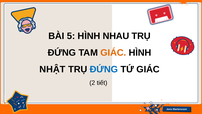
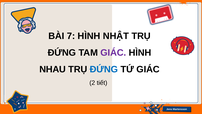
5: 5 -> 7 (71, 36)
NHAU: NHAU -> NHẬT (116, 36)
GIÁC colour: orange -> purple (113, 53)
NHẬT: NHẬT -> NHAU (53, 69)
